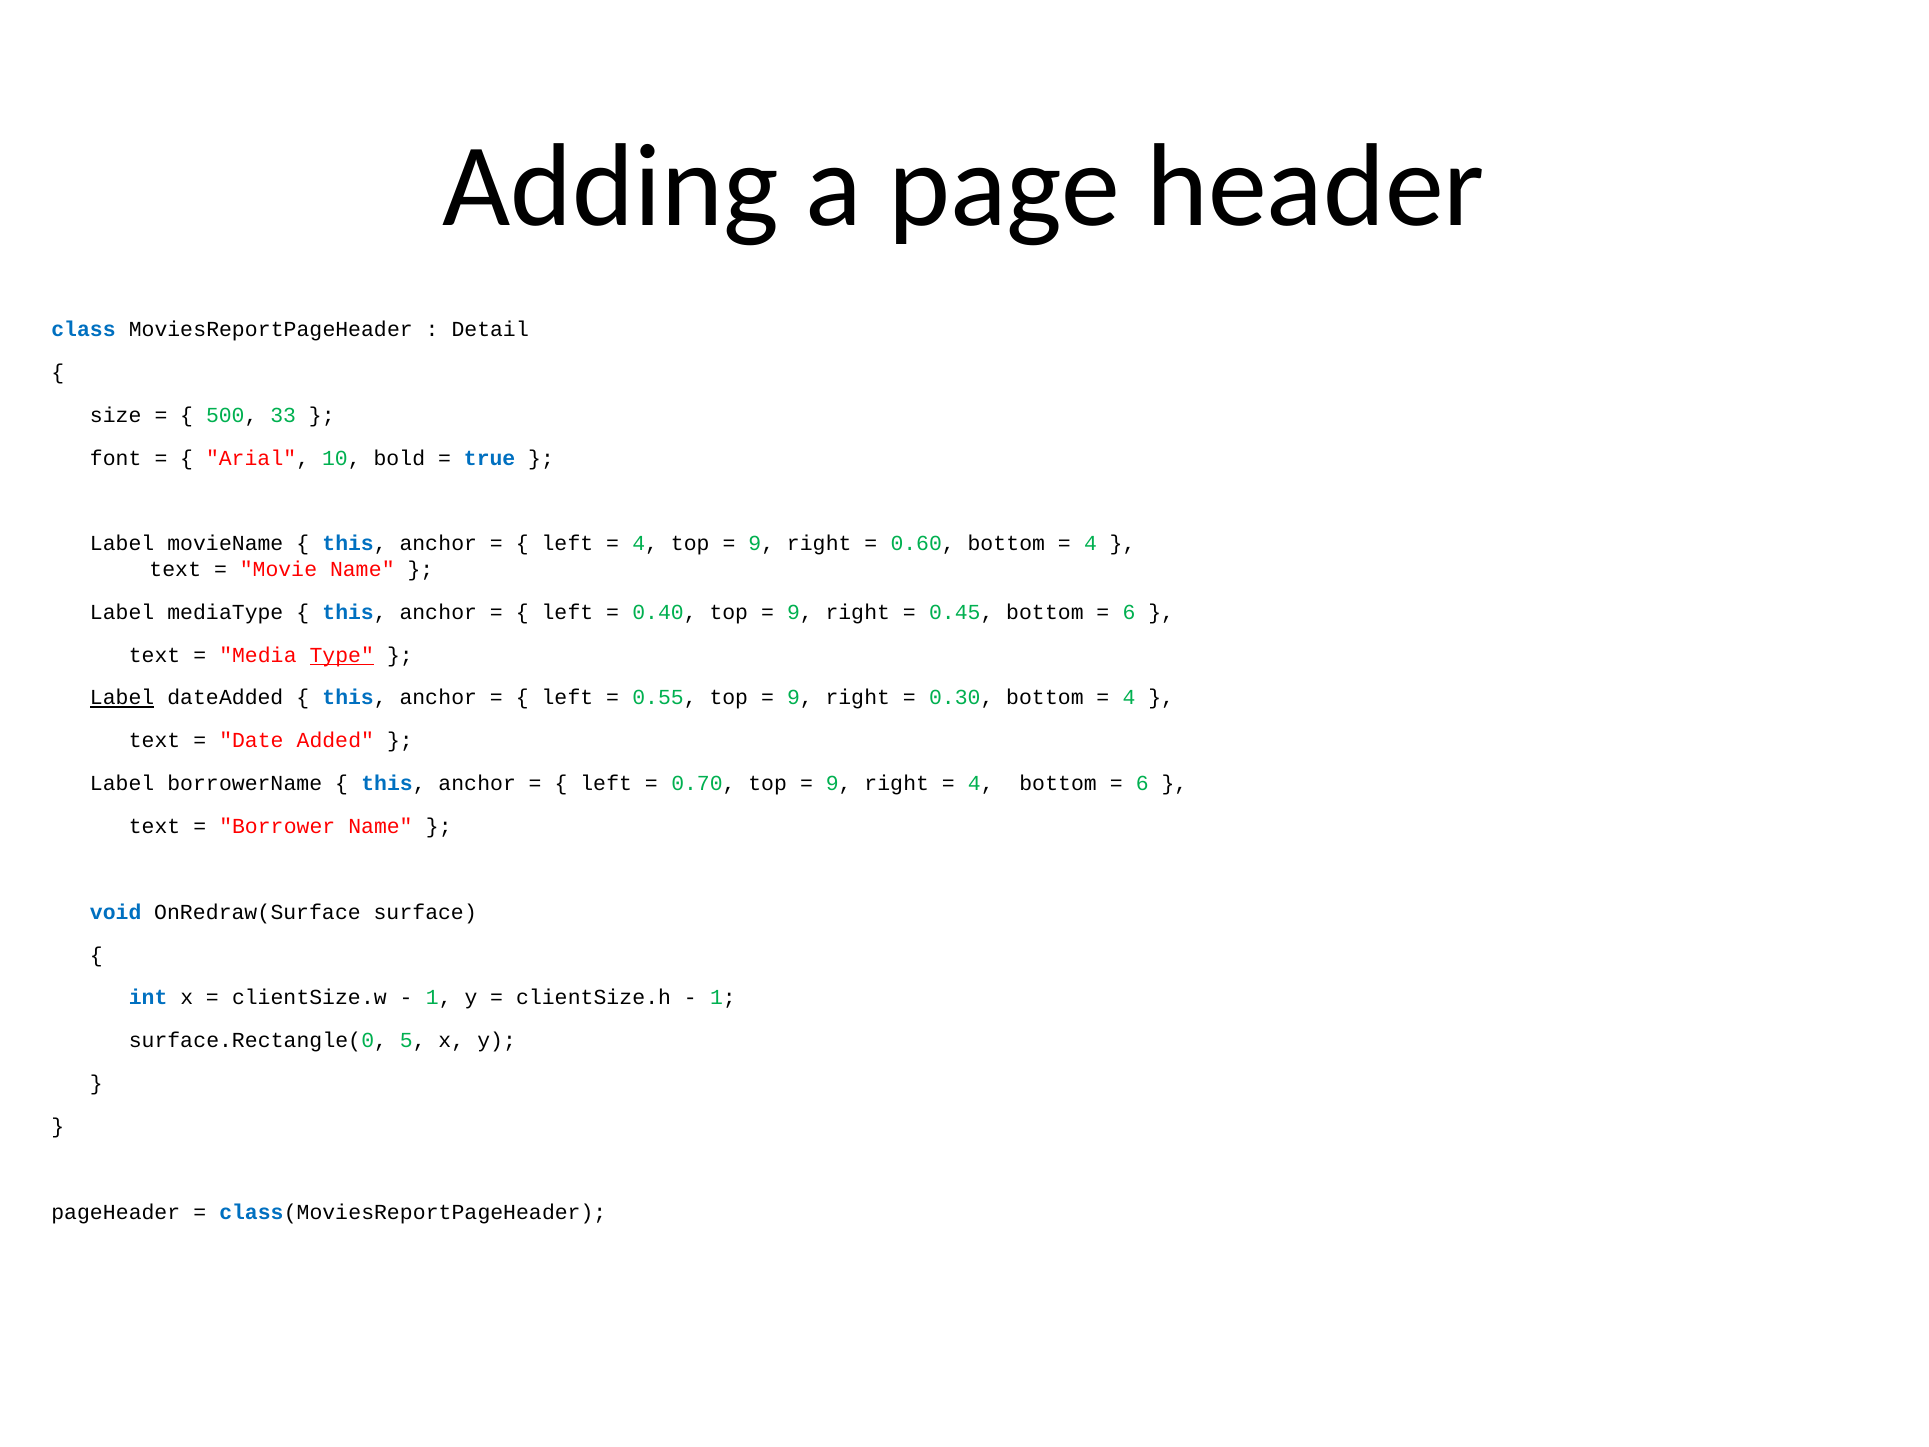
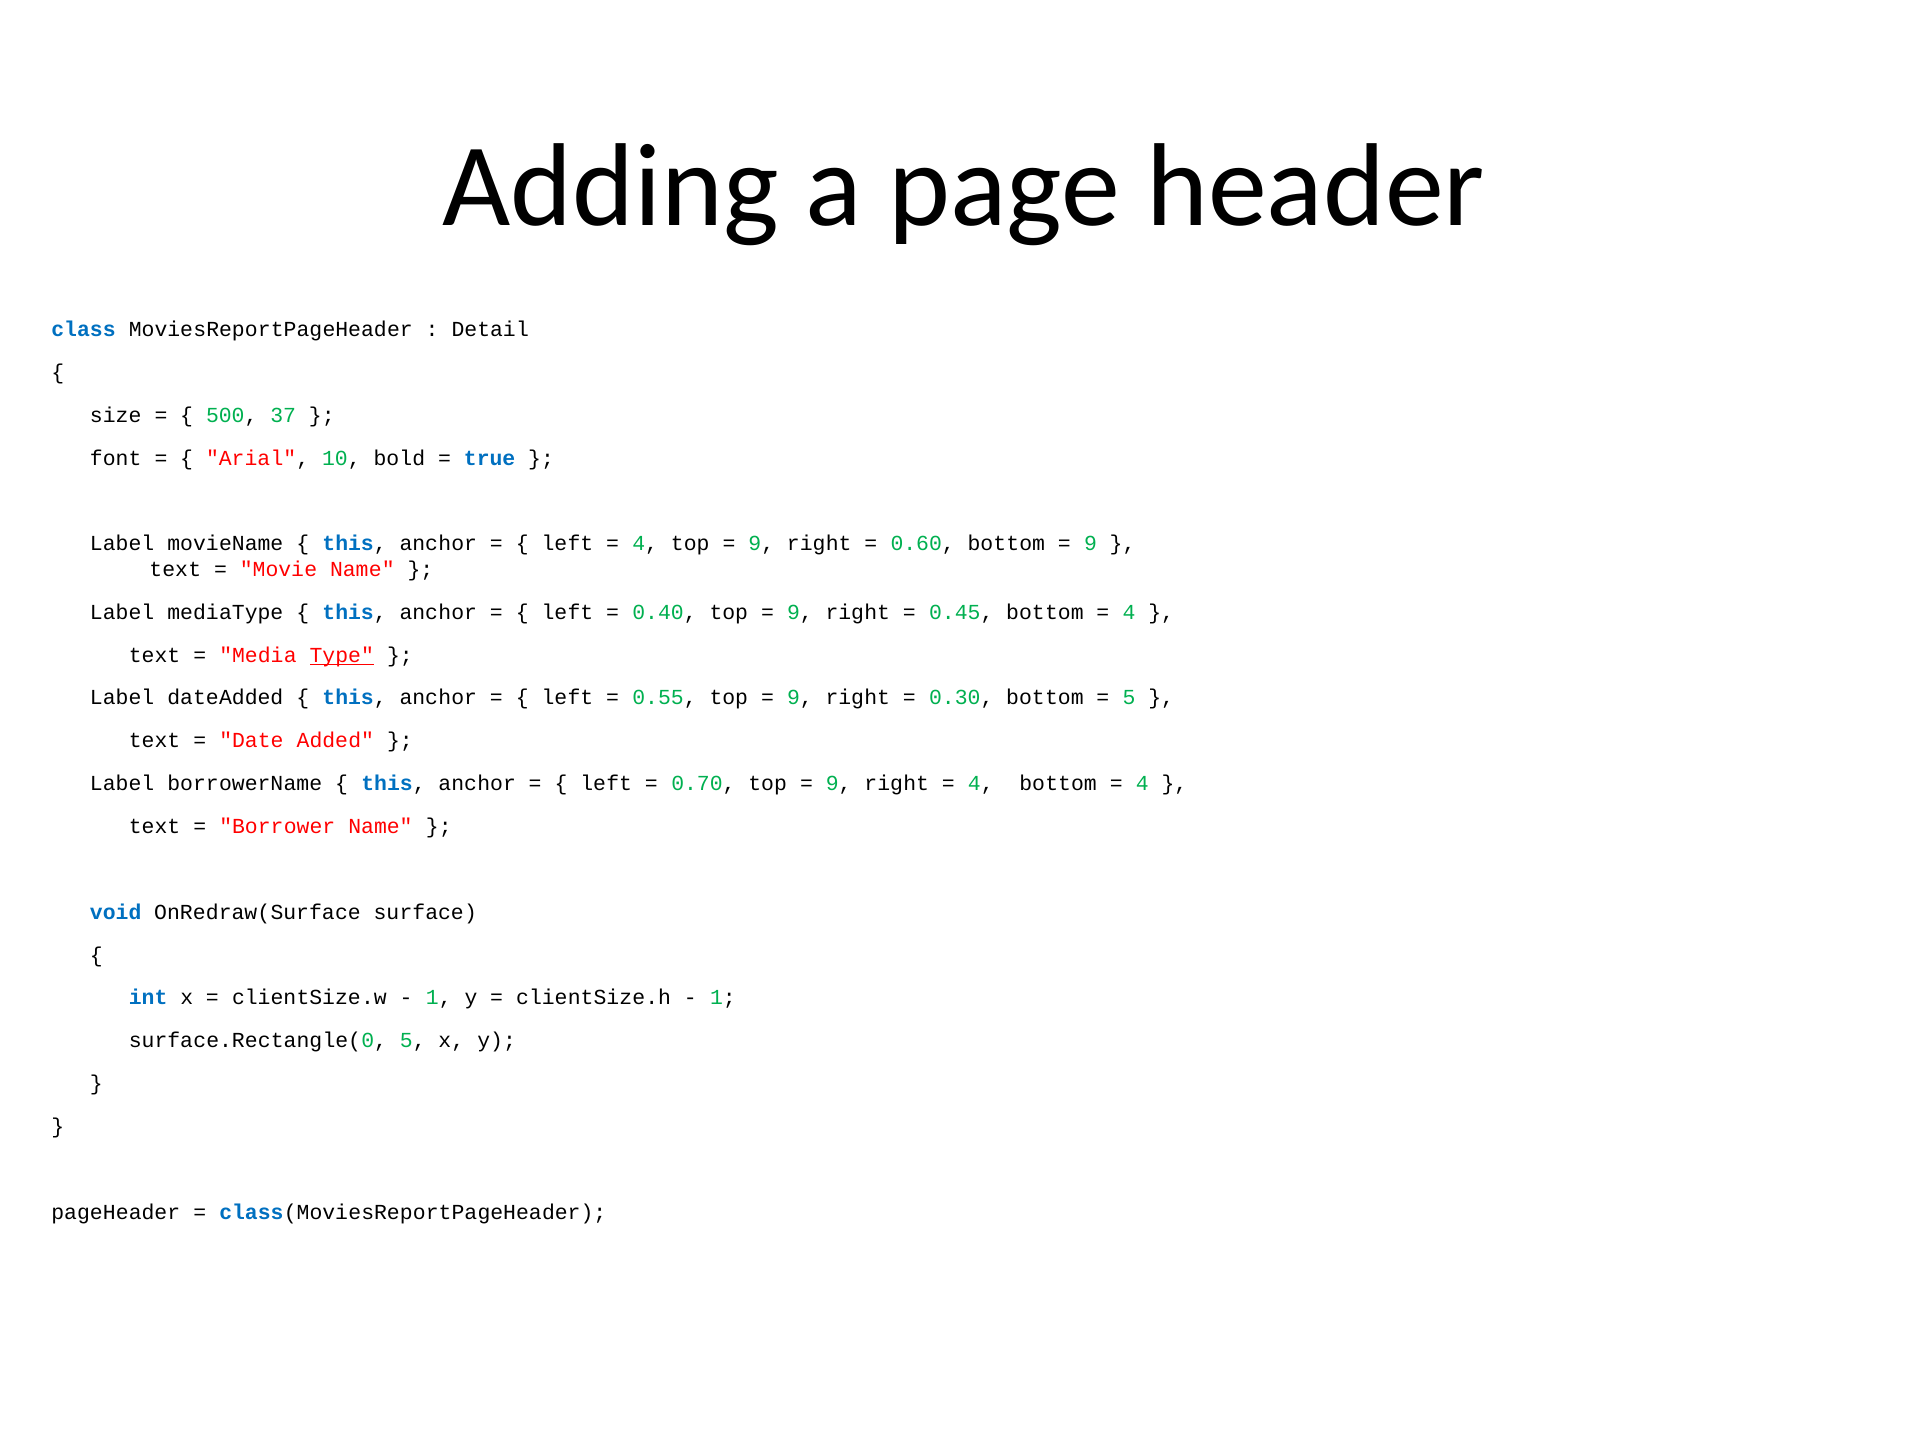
33: 33 -> 37 (283, 415)
4: 4 -> 9 (1090, 544)
6: 6 -> 4 (1129, 612)
Label underline: present -> none (122, 698)
4: 4 -> 5 (1129, 698)
6: 6 -> 4 (1142, 783)
